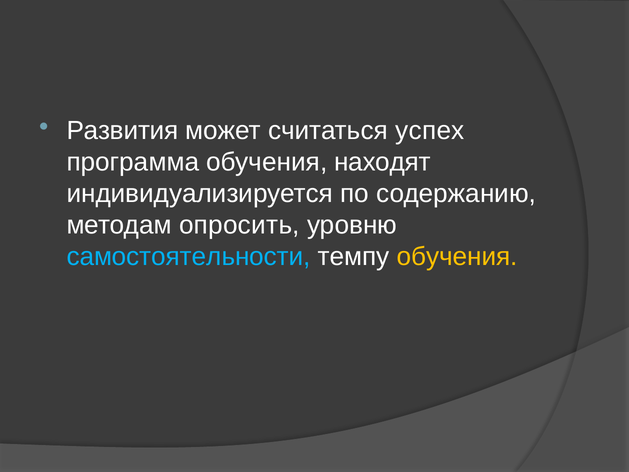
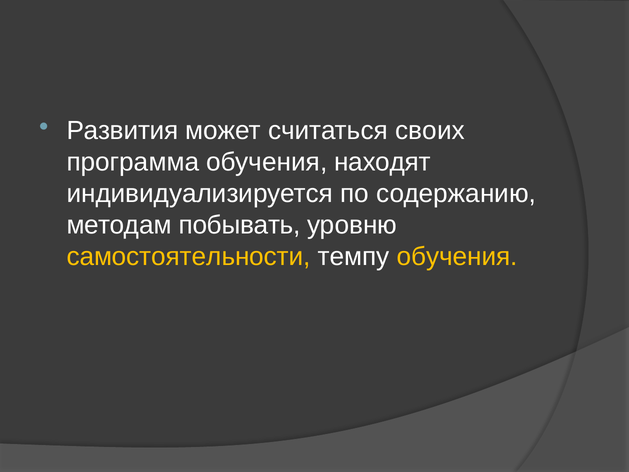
успех: успех -> своих (430, 131)
опросить: опросить -> побывать (240, 225)
самостоятельности colour: light blue -> yellow (189, 257)
